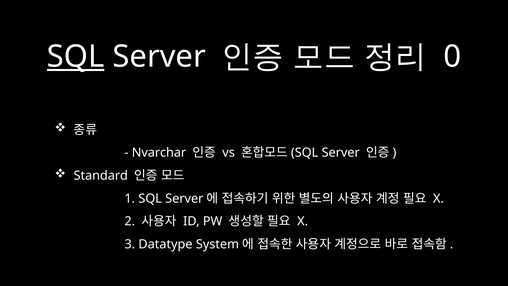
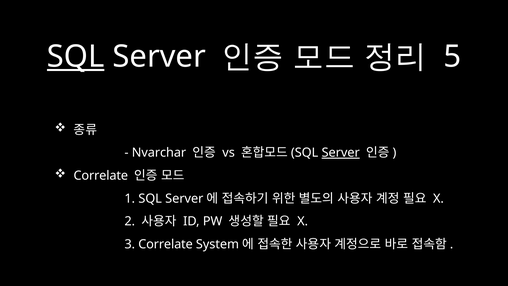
0: 0 -> 5 (452, 57)
Server underline: none -> present (341, 153)
Standard: Standard -> Correlate (101, 175)
3 Datatype: Datatype -> Correlate (166, 244)
